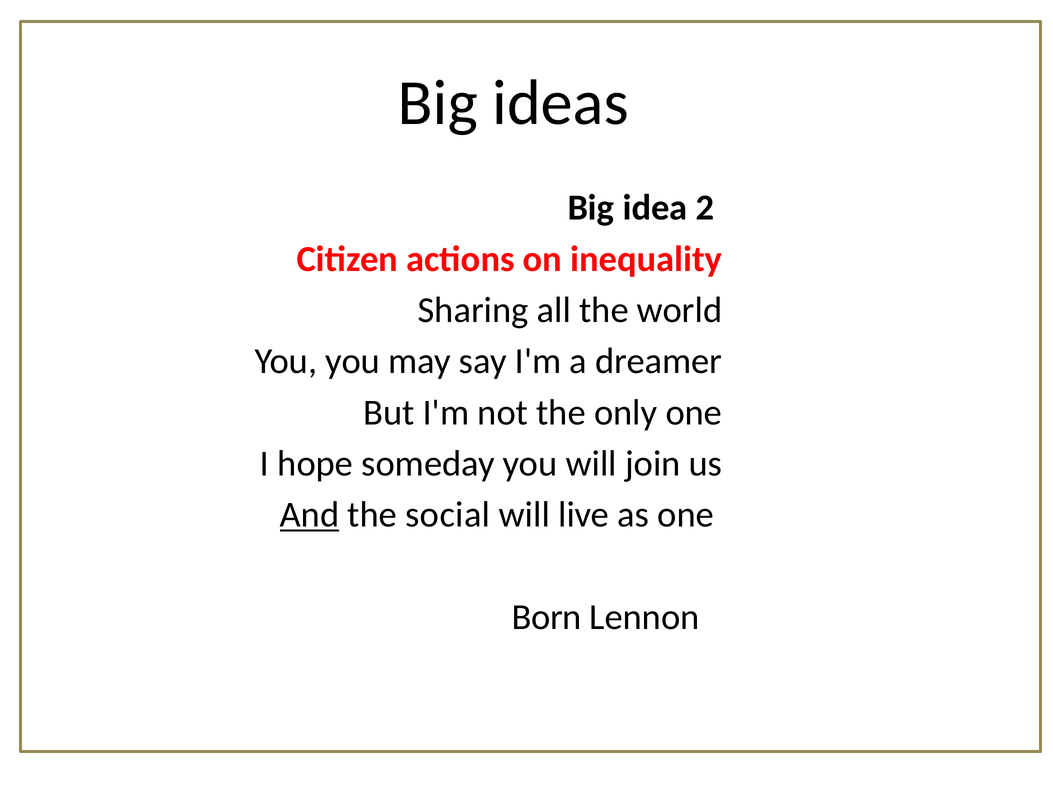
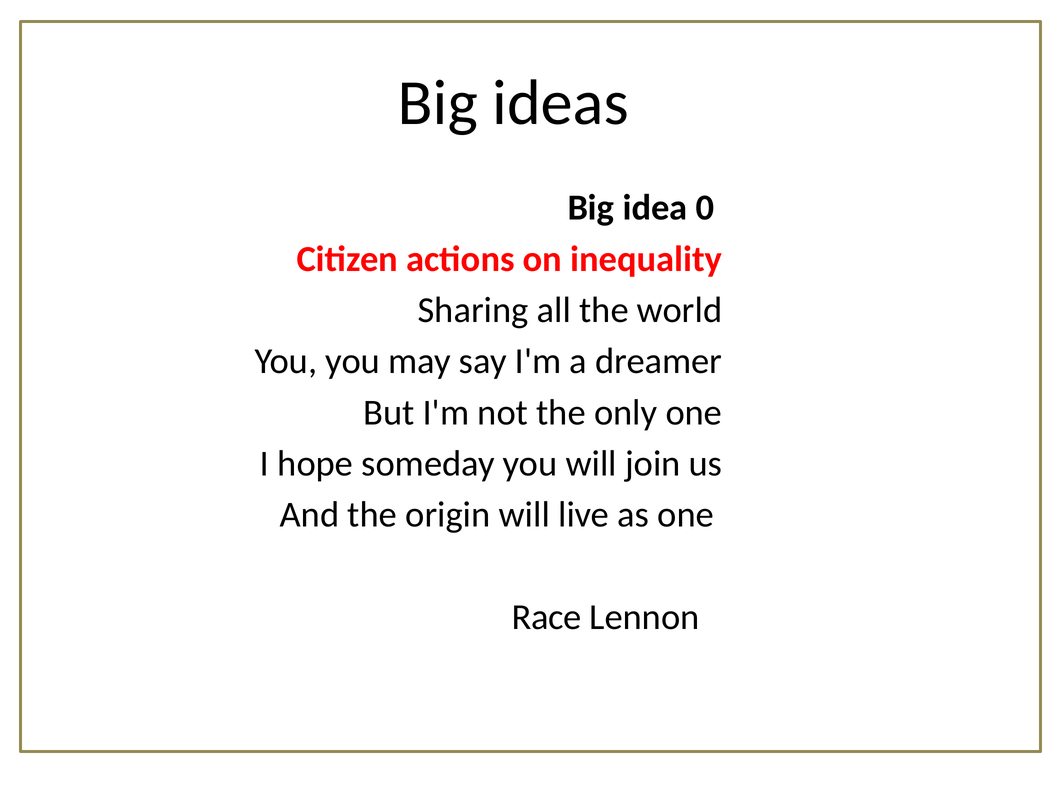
2: 2 -> 0 (705, 208)
And underline: present -> none (310, 515)
social: social -> origin (448, 515)
Born: Born -> Race (547, 617)
